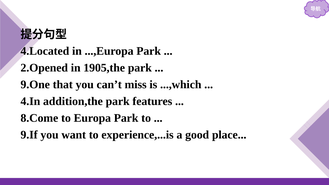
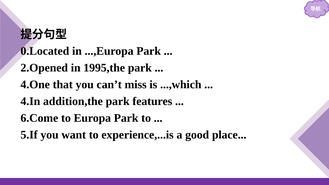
4.Located: 4.Located -> 0.Located (45, 51)
1905,the: 1905,the -> 1995,the (104, 68)
9.One: 9.One -> 4.One (35, 85)
8.Come: 8.Come -> 6.Come (39, 118)
9.If: 9.If -> 5.If (29, 135)
